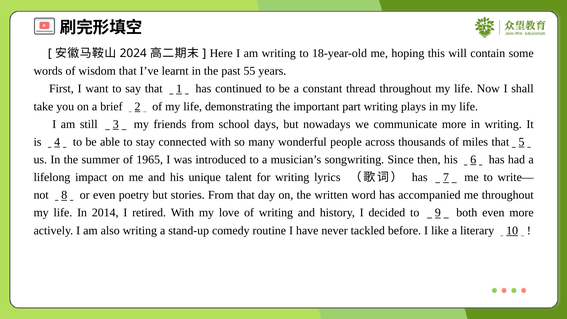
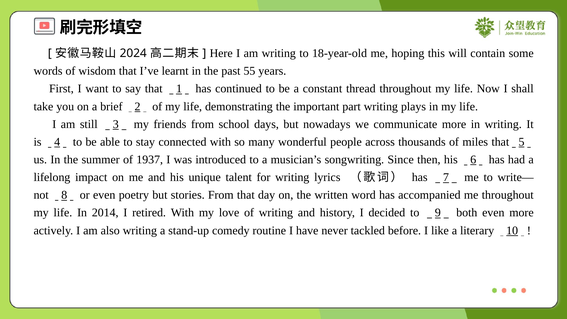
1965: 1965 -> 1937 (150, 160)
